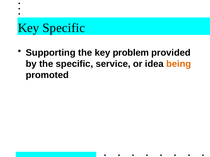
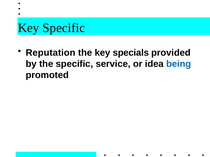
Supporting: Supporting -> Reputation (51, 53)
problem: problem -> specials (131, 53)
being colour: orange -> blue (179, 64)
